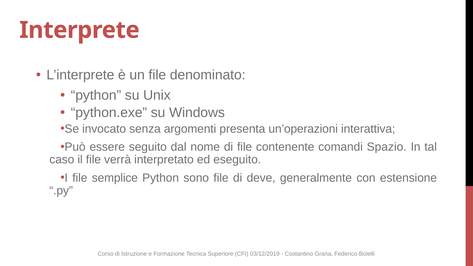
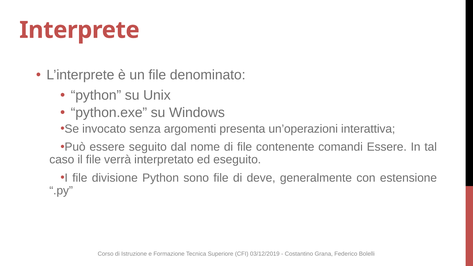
comandi Spazio: Spazio -> Essere (387, 147)
semplice: semplice -> divisione (115, 178)
